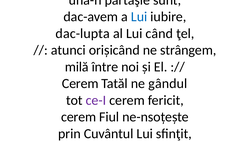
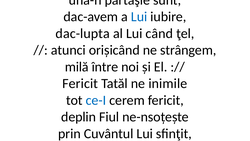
Cerem: Cerem -> Fericit (80, 83)
ne gândul: gândul -> inimile (168, 83)
ce-I colour: purple -> blue (96, 100)
cerem: cerem -> deplin (79, 117)
